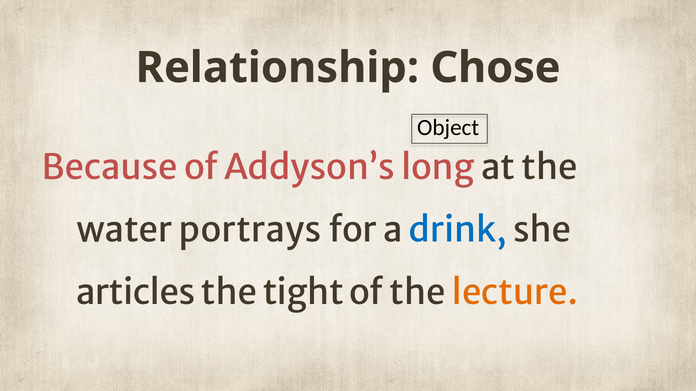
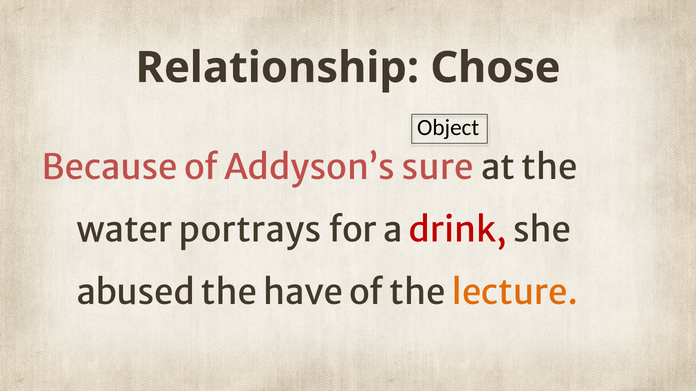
long: long -> sure (438, 168)
drink colour: blue -> red (458, 231)
articles: articles -> abused (136, 293)
tight: tight -> have (303, 293)
